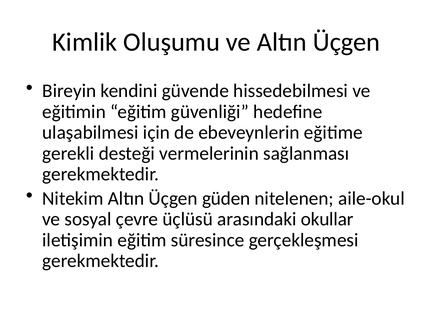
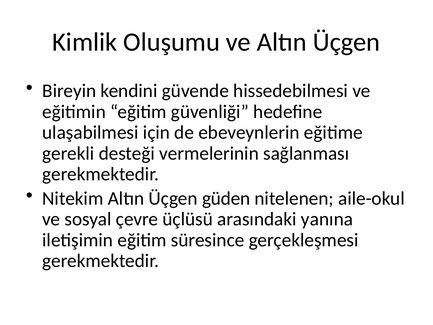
okullar: okullar -> yanına (327, 219)
